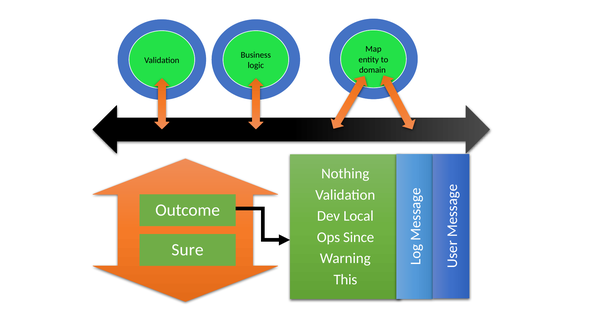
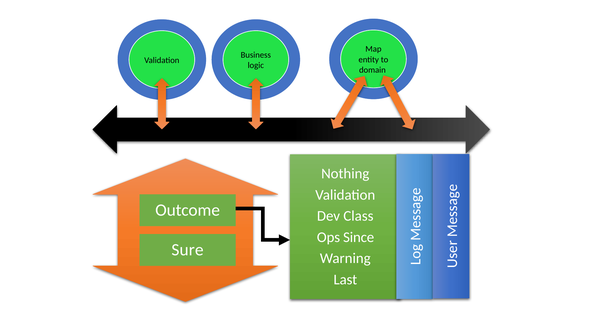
Local: Local -> Class (358, 216)
This: This -> Last (345, 279)
